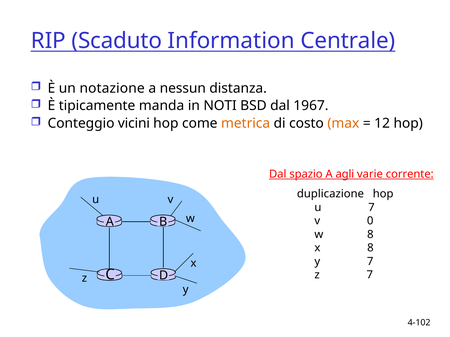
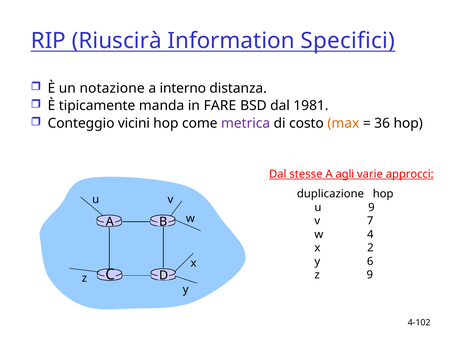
Scaduto: Scaduto -> Riuscirà (117, 41)
Centrale: Centrale -> Specifici (348, 41)
nessun: nessun -> interno (183, 88)
NOTI: NOTI -> FARE (220, 106)
1967: 1967 -> 1981 (311, 106)
metrica colour: orange -> purple (246, 124)
12: 12 -> 36 (382, 124)
spazio: spazio -> stesse (306, 174)
corrente: corrente -> approcci (410, 174)
u 7: 7 -> 9 (371, 208)
0: 0 -> 7 (370, 221)
w 8: 8 -> 4 (370, 235)
x 8: 8 -> 2 (370, 248)
y 7: 7 -> 6 (370, 262)
z 7: 7 -> 9 (370, 275)
